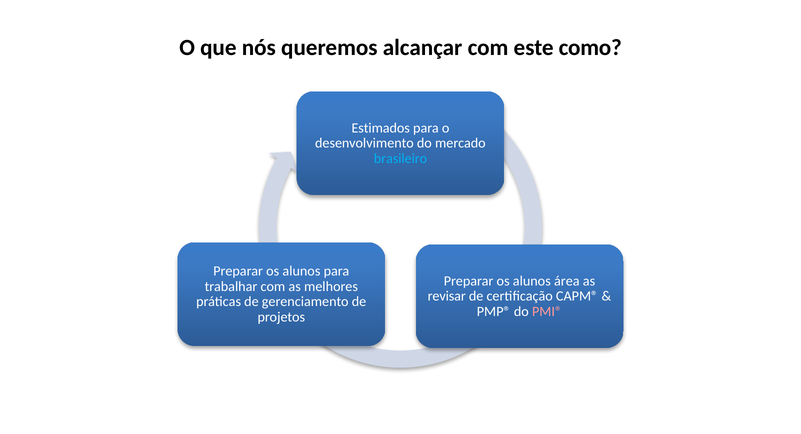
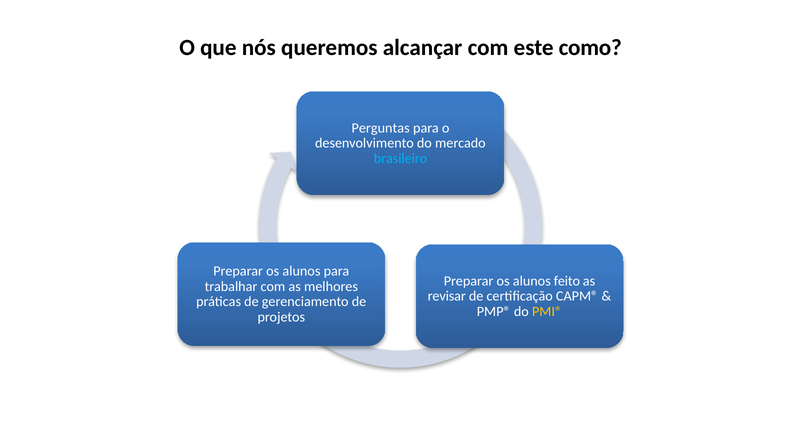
Estimados: Estimados -> Perguntas (381, 128)
área: área -> feito (567, 281)
PMI® colour: pink -> yellow (547, 312)
